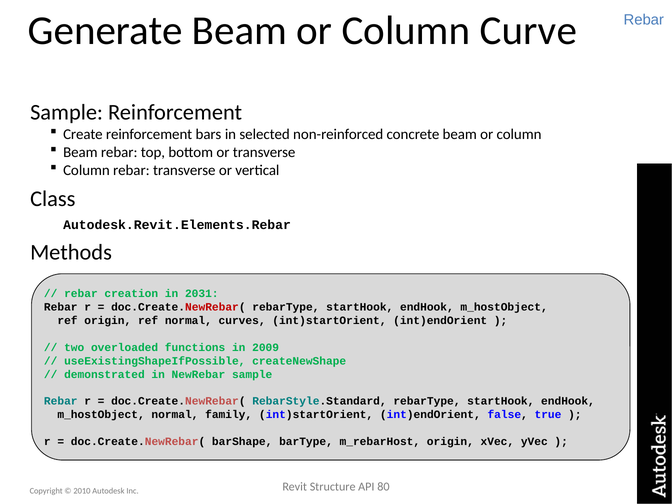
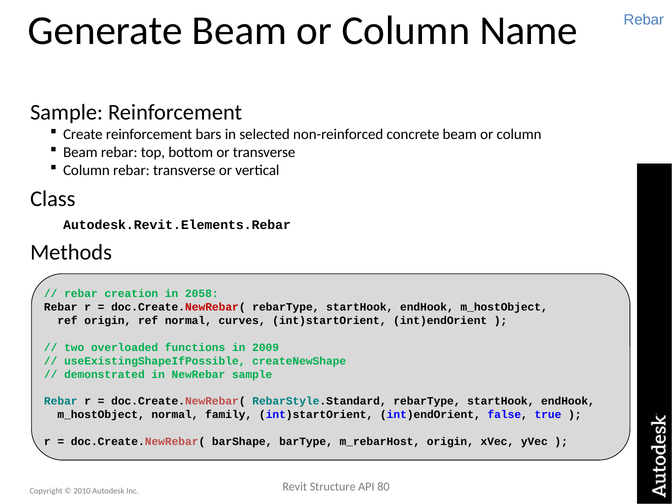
Curve: Curve -> Name (529, 31)
2031: 2031 -> 2058 (202, 294)
